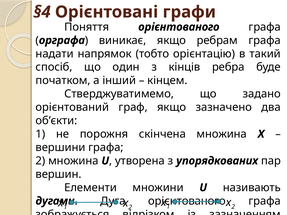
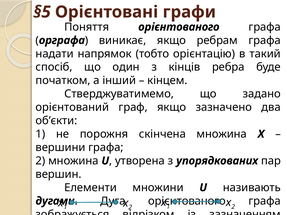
§4: §4 -> §5 (42, 12)
